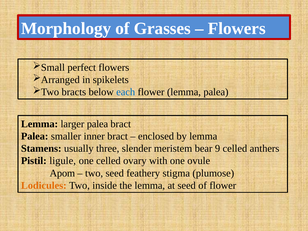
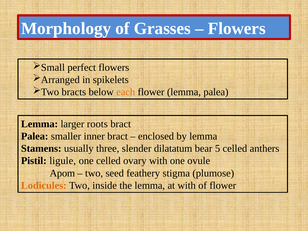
each colour: blue -> orange (126, 92)
larger palea: palea -> roots (97, 124)
meristem: meristem -> dilatatum (173, 149)
9: 9 -> 5 (218, 149)
at seed: seed -> with (187, 185)
